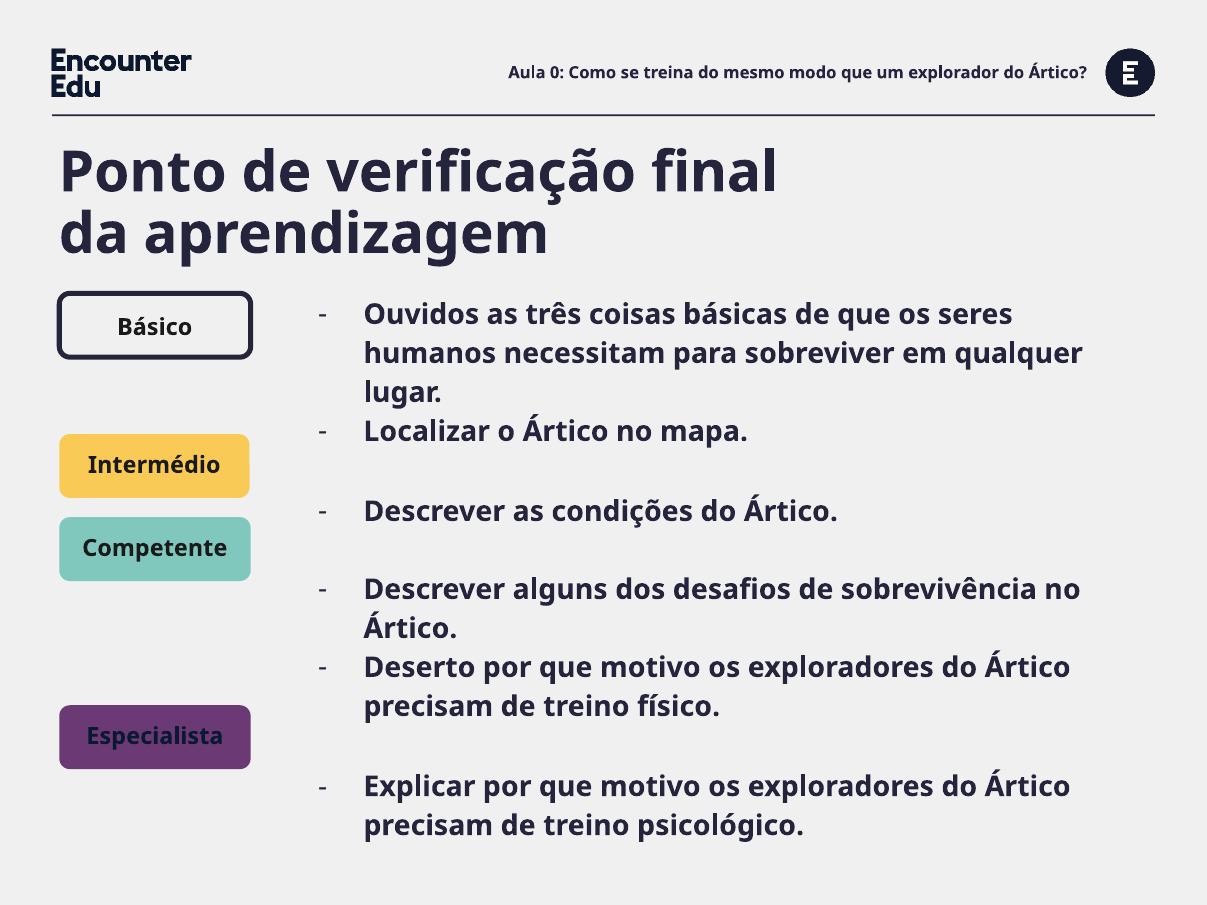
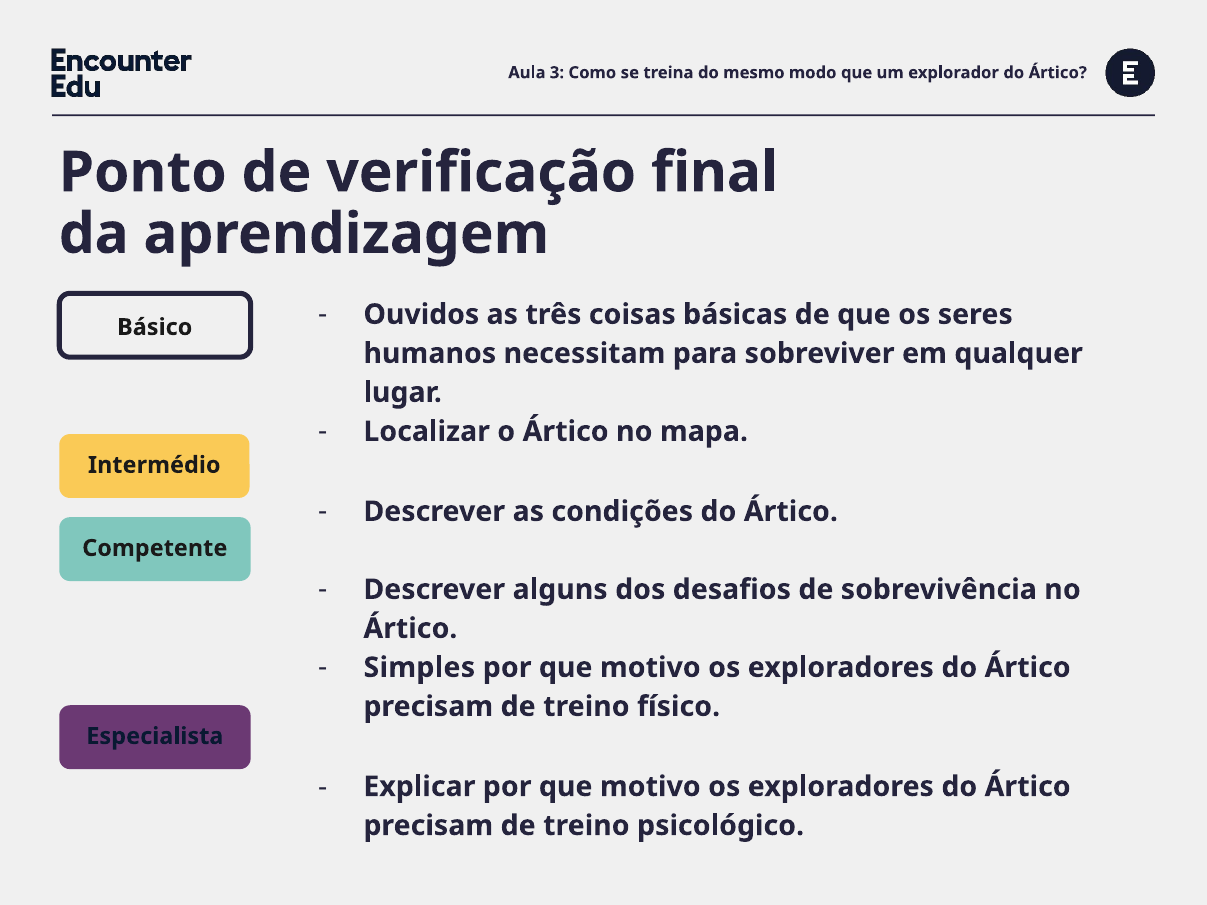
0: 0 -> 3 (557, 73)
Deserto: Deserto -> Simples (419, 668)
